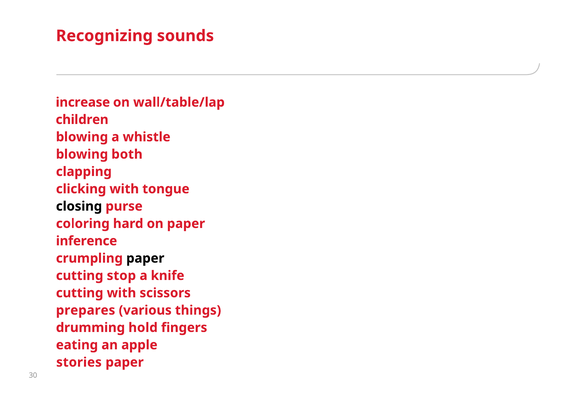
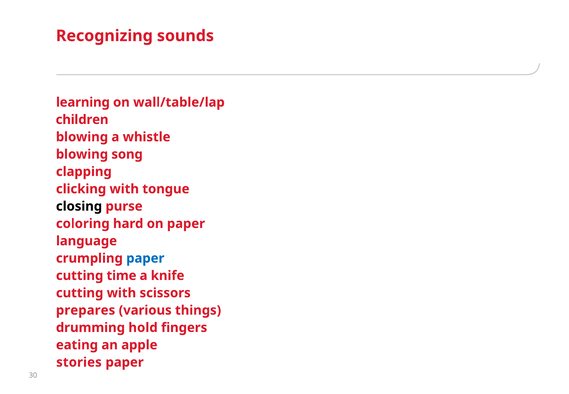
increase: increase -> learning (83, 102)
both: both -> song (127, 154)
inference: inference -> language (86, 241)
paper colour: black -> blue (145, 258)
stop: stop -> time (121, 276)
